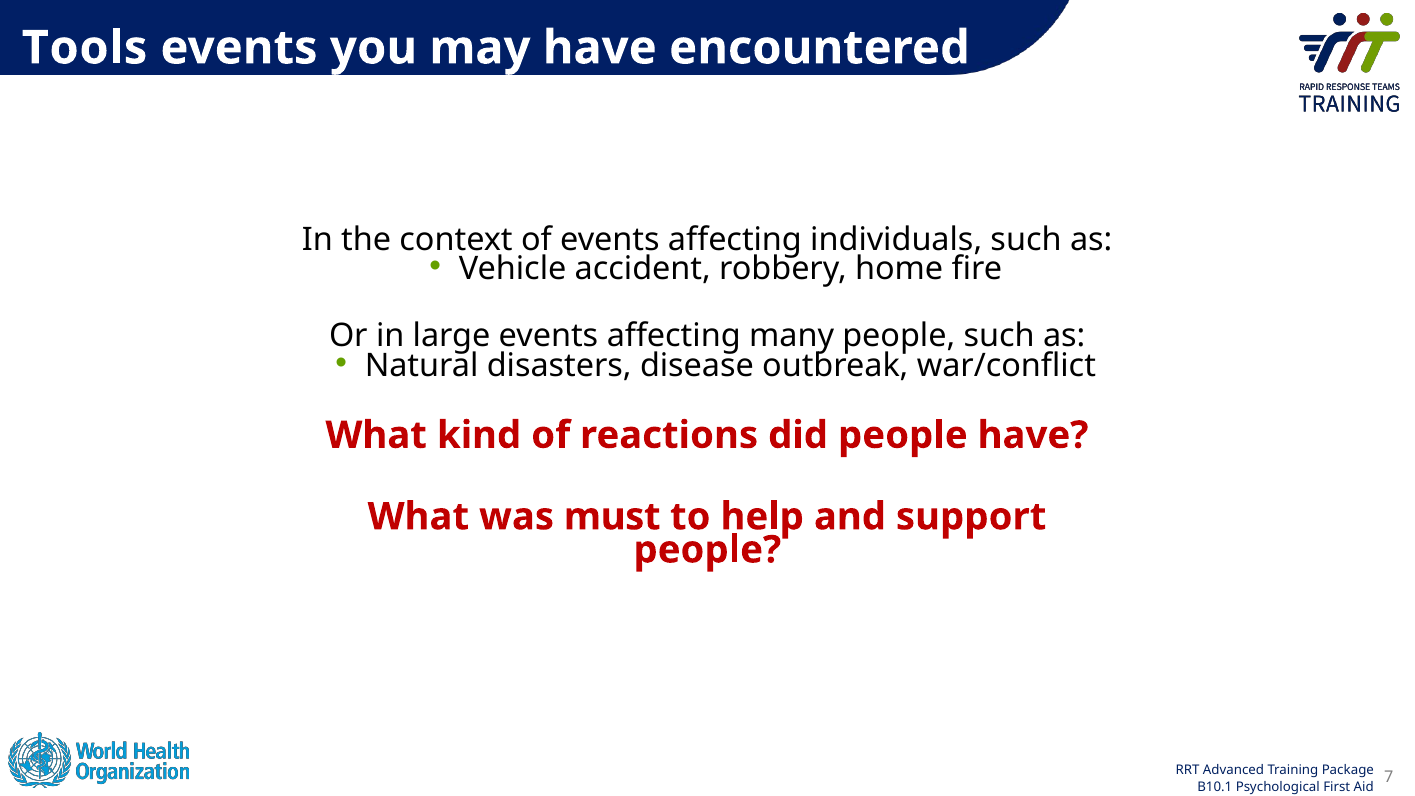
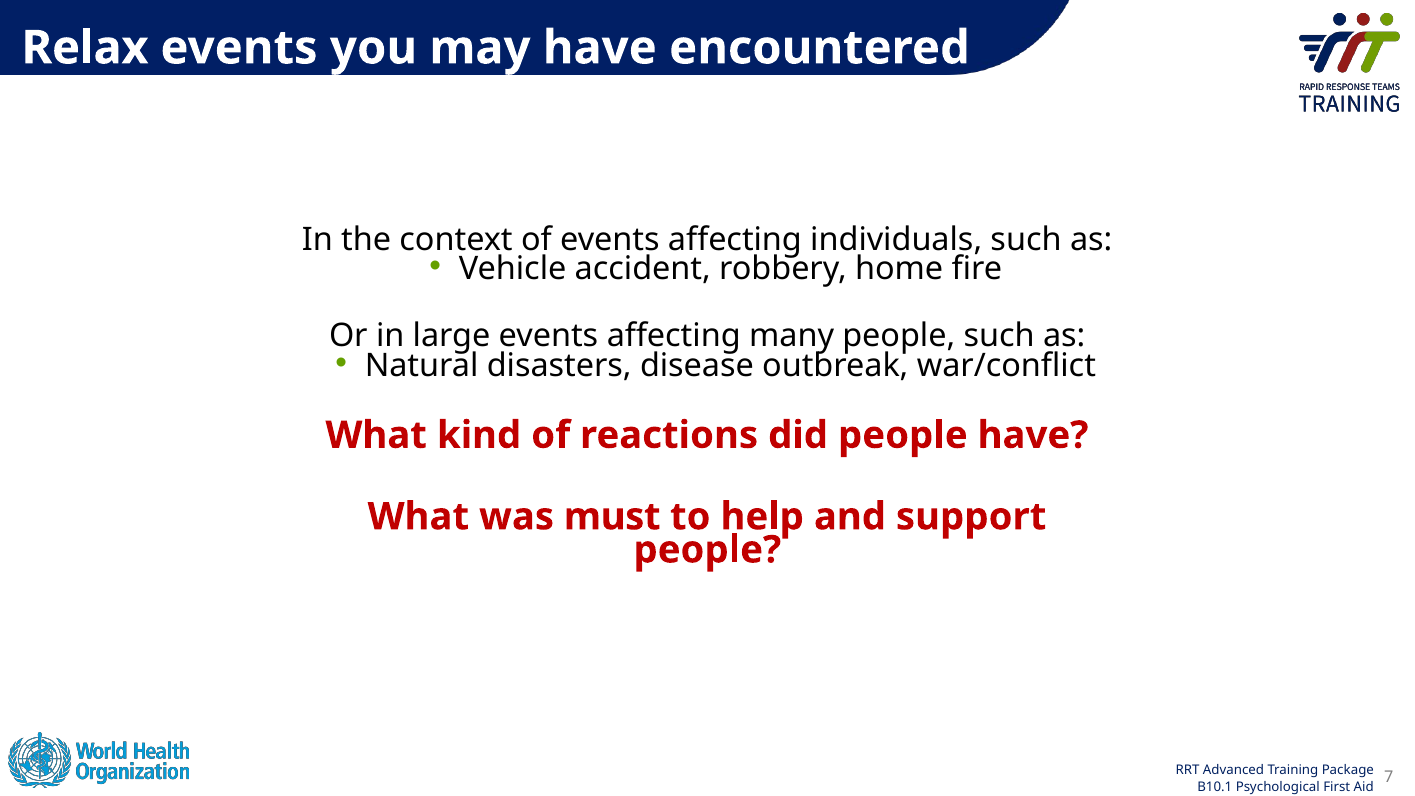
Tools: Tools -> Relax (85, 48)
